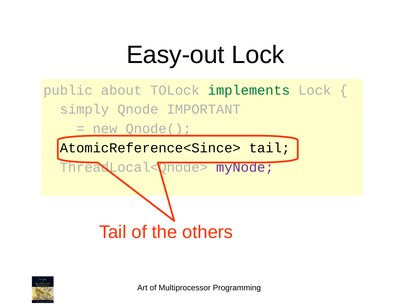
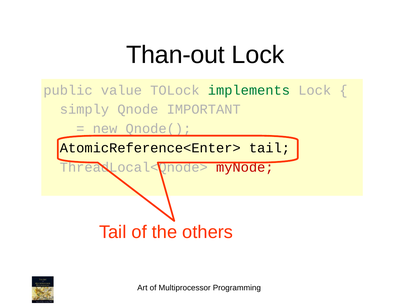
Easy-out: Easy-out -> Than-out (176, 55)
about: about -> value (121, 90)
AtomicReference<Since>: AtomicReference<Since> -> AtomicReference<Enter> (150, 148)
myNode colour: purple -> red (245, 167)
